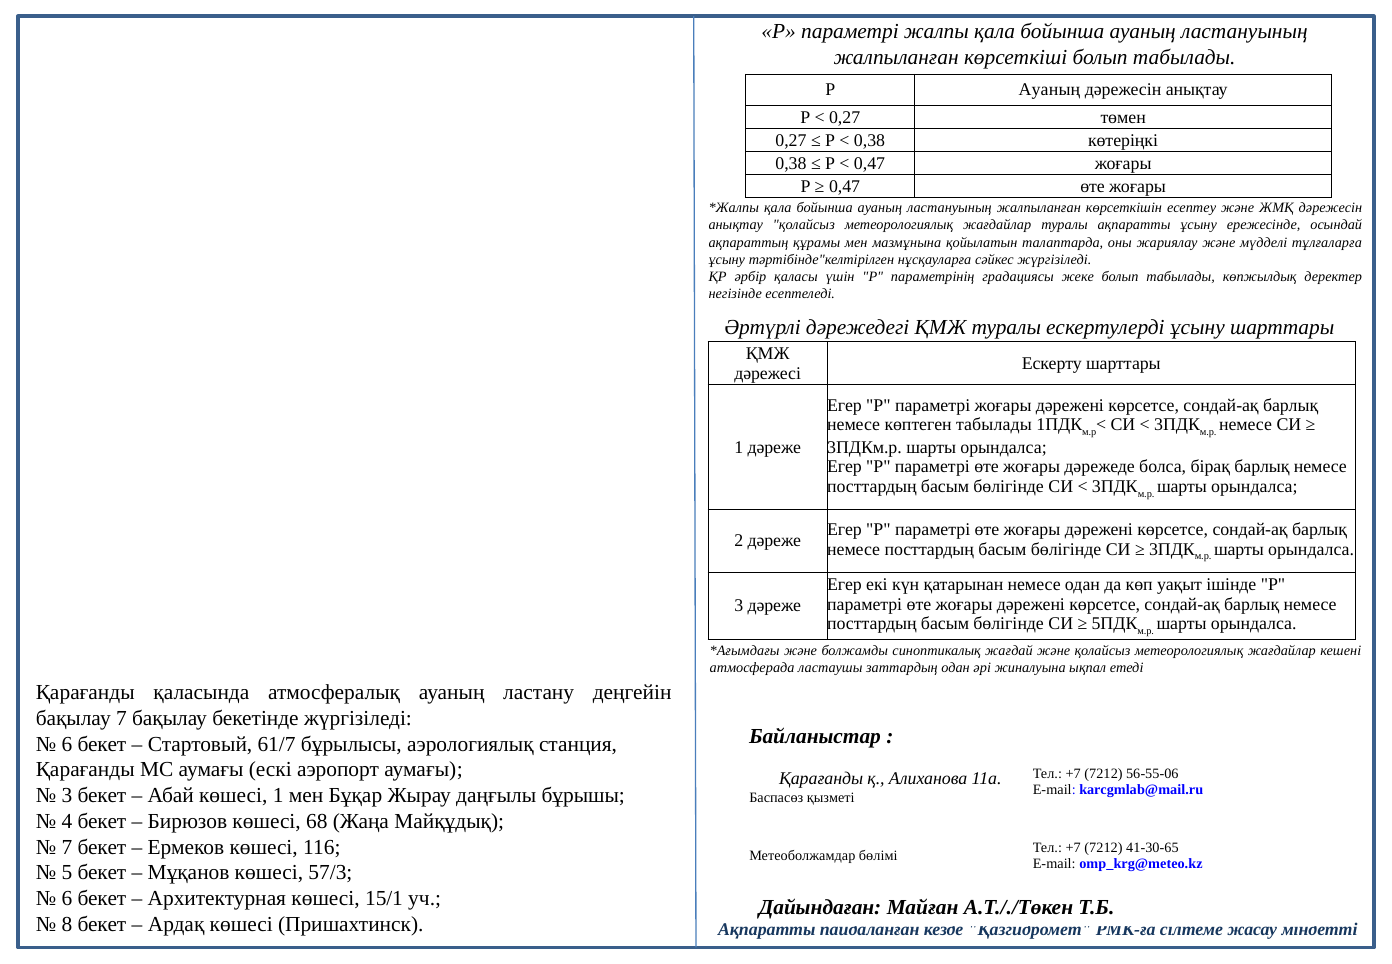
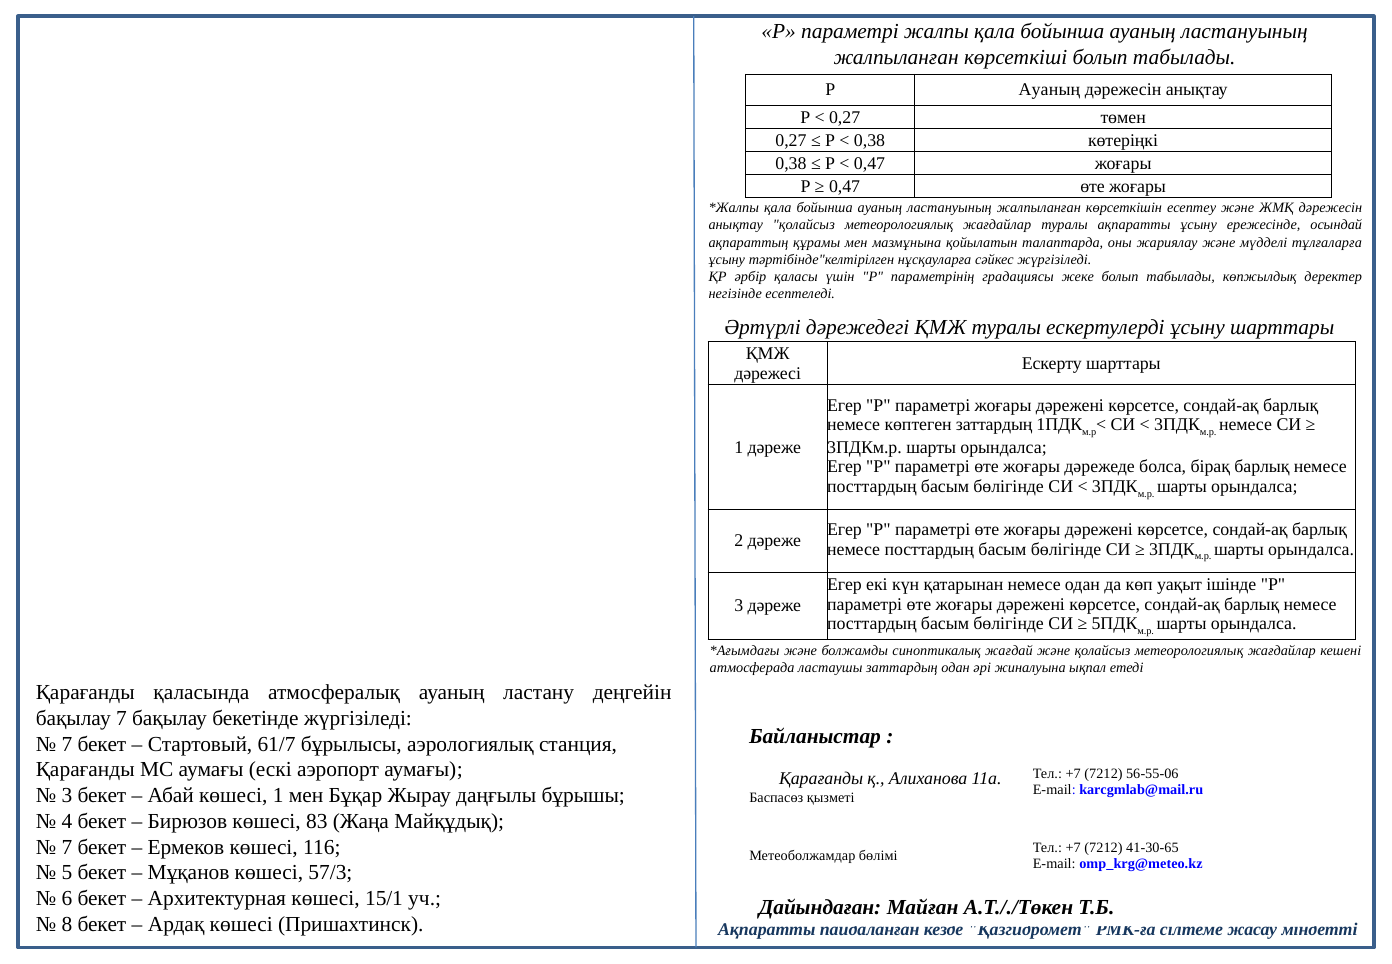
көптеген табылады: табылады -> заттардың (994, 425)
6: 6 -> 7 (67, 744)
68: 68 -> 83 (317, 821)
